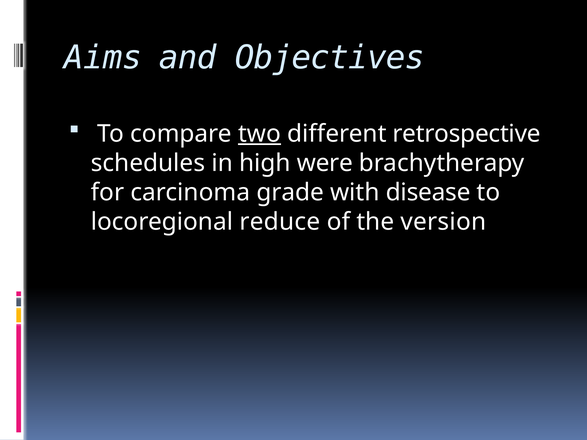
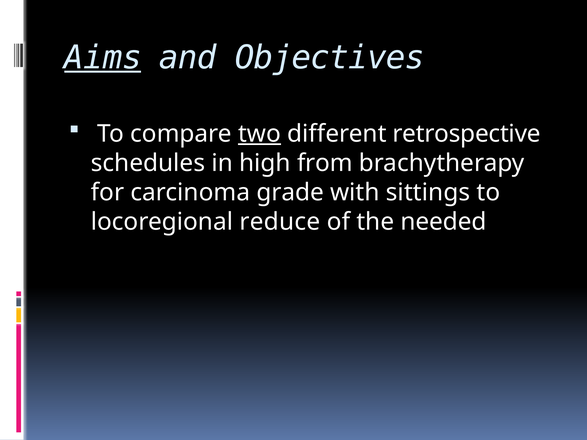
Aims underline: none -> present (103, 58)
were: were -> from (325, 163)
disease: disease -> sittings (428, 192)
version: version -> needed (444, 222)
